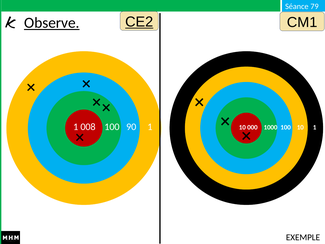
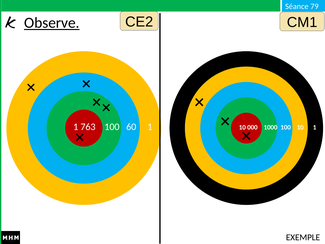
CE2 underline: present -> none (139, 22)
008: 008 -> 763 (88, 127)
90: 90 -> 60 (131, 127)
